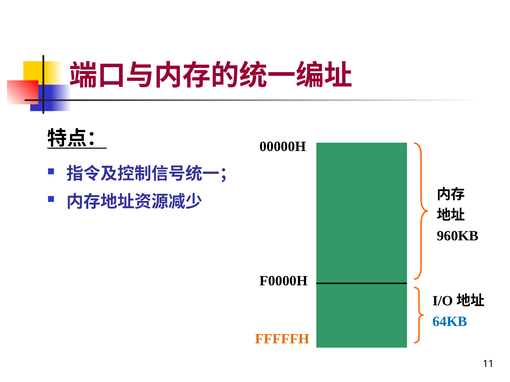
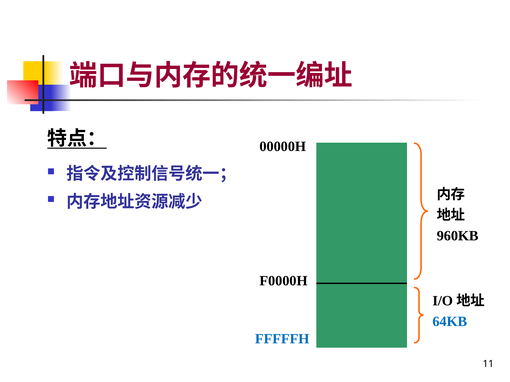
FFFFFH colour: orange -> blue (282, 339)
